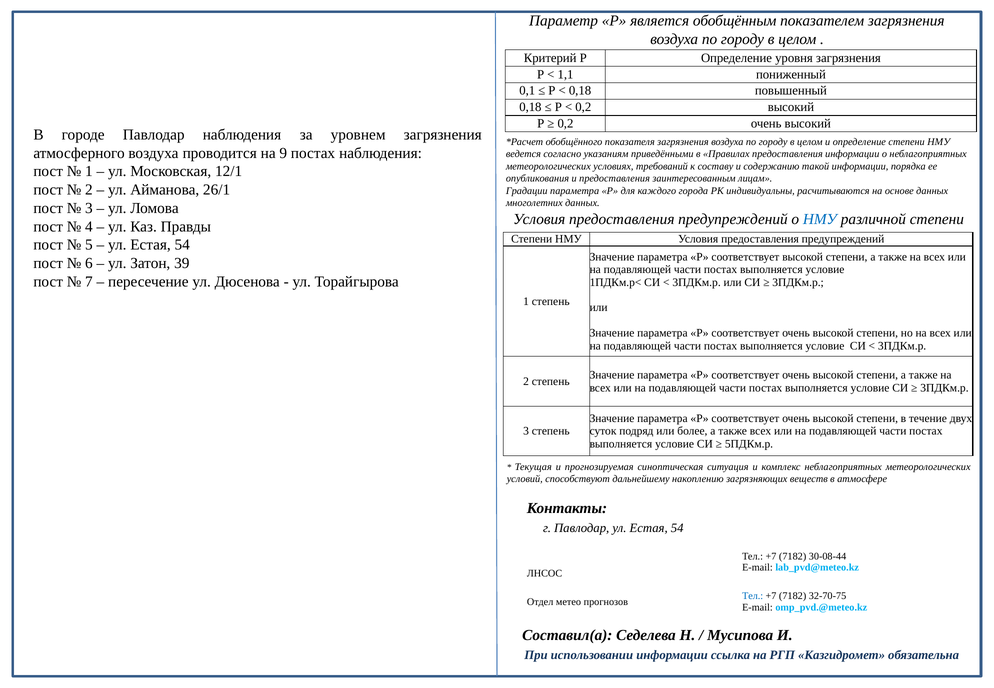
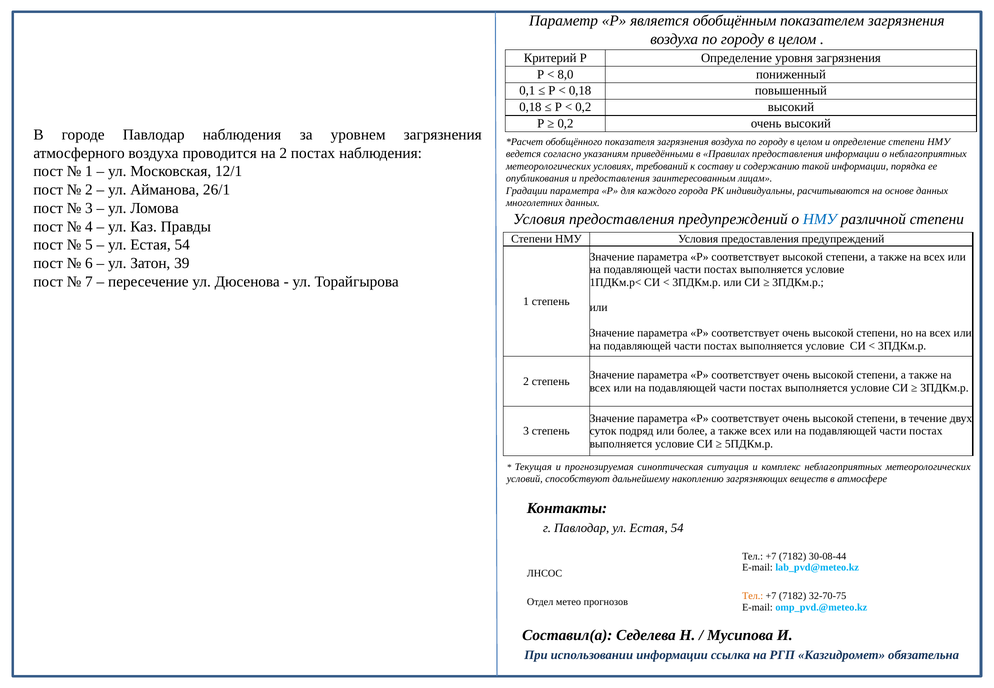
1,1: 1,1 -> 8,0 (565, 74)
на 9: 9 -> 2 (283, 153)
Тел colour: blue -> orange (753, 596)
